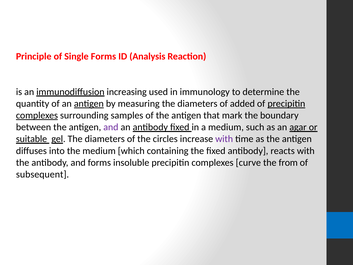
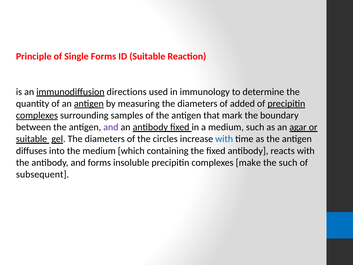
ID Analysis: Analysis -> Suitable (147, 56)
increasing: increasing -> directions (127, 92)
with colour: purple -> blue (224, 139)
curve: curve -> make (248, 162)
the from: from -> such (288, 162)
